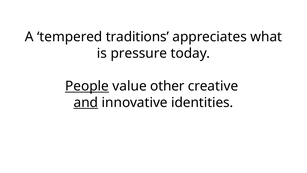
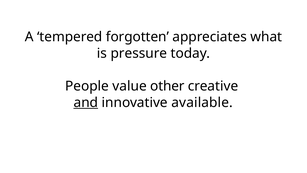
traditions: traditions -> forgotten (137, 37)
People underline: present -> none (87, 86)
identities: identities -> available (202, 102)
